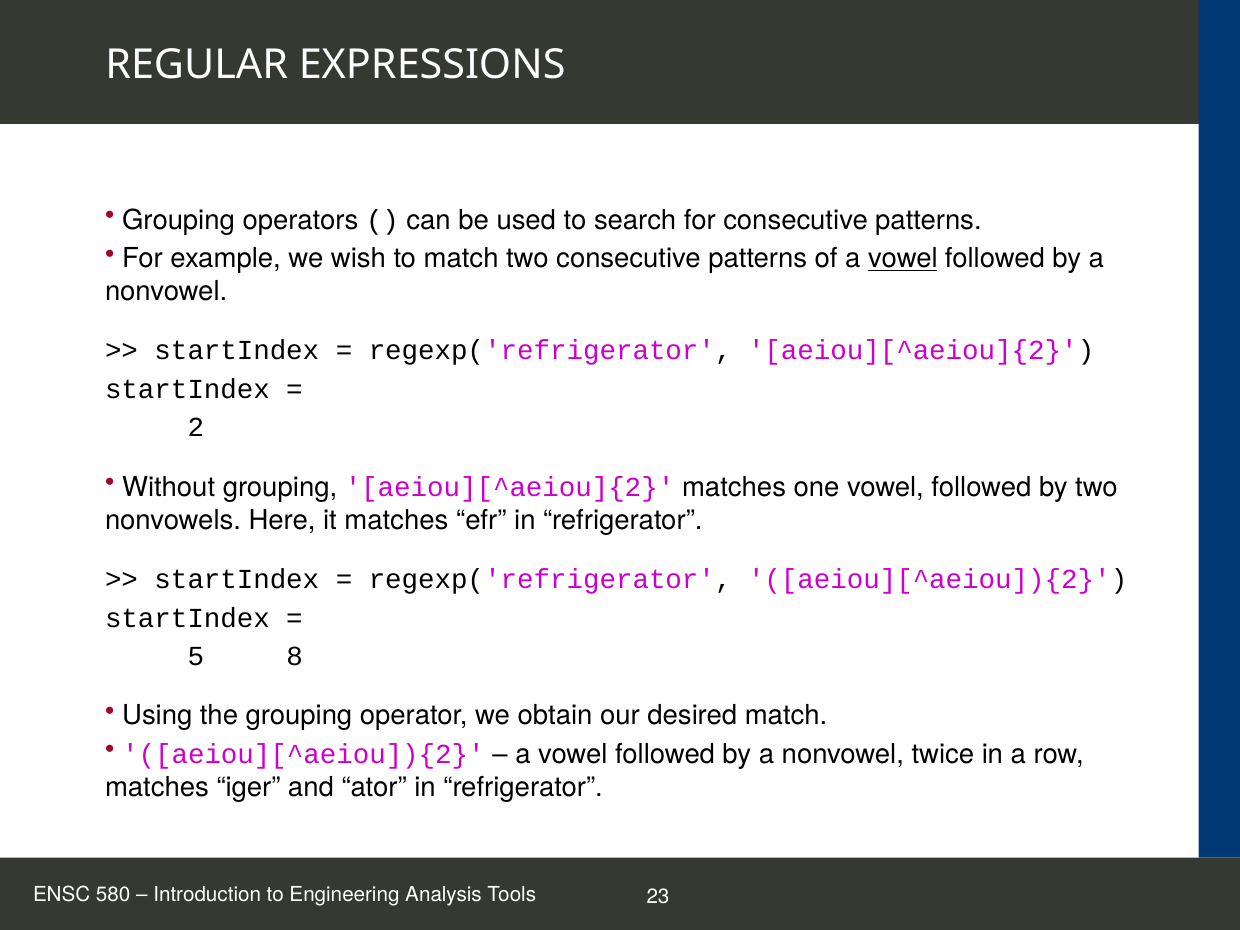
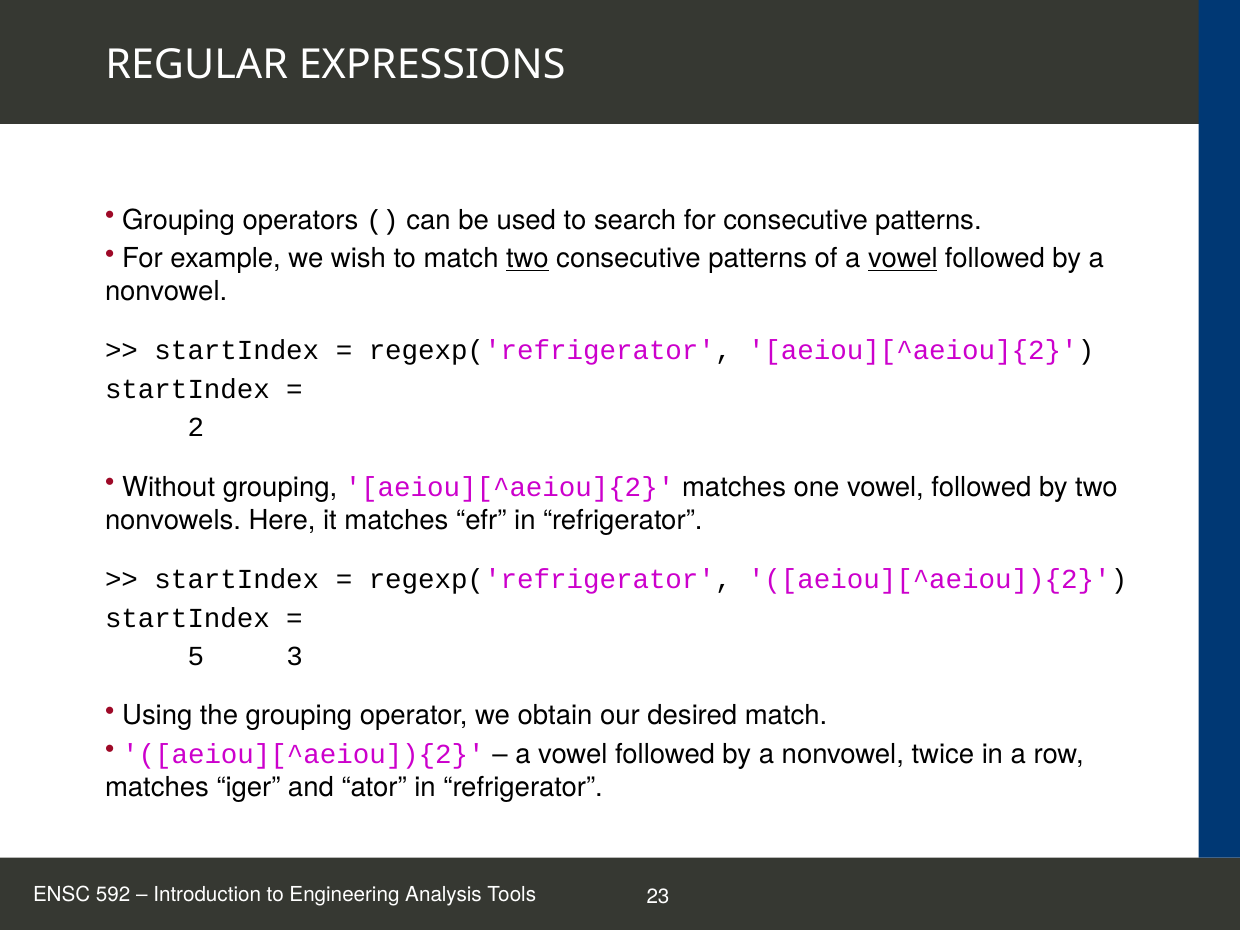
two underline: none -> present (528, 258)
8: 8 -> 3 (295, 657)
580: 580 -> 592 (113, 894)
